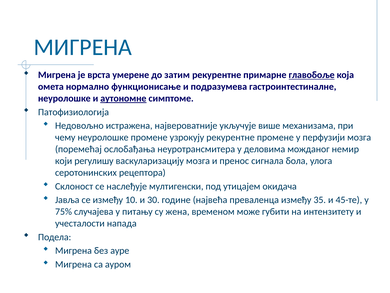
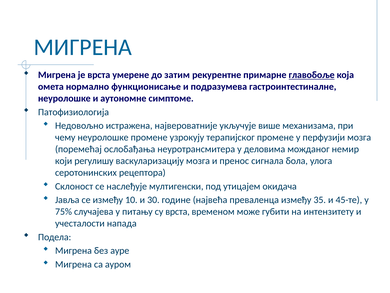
аутономне underline: present -> none (123, 98)
узрокују рекурентне: рекурентне -> терапијског (231, 137)
су жена: жена -> врста (178, 211)
